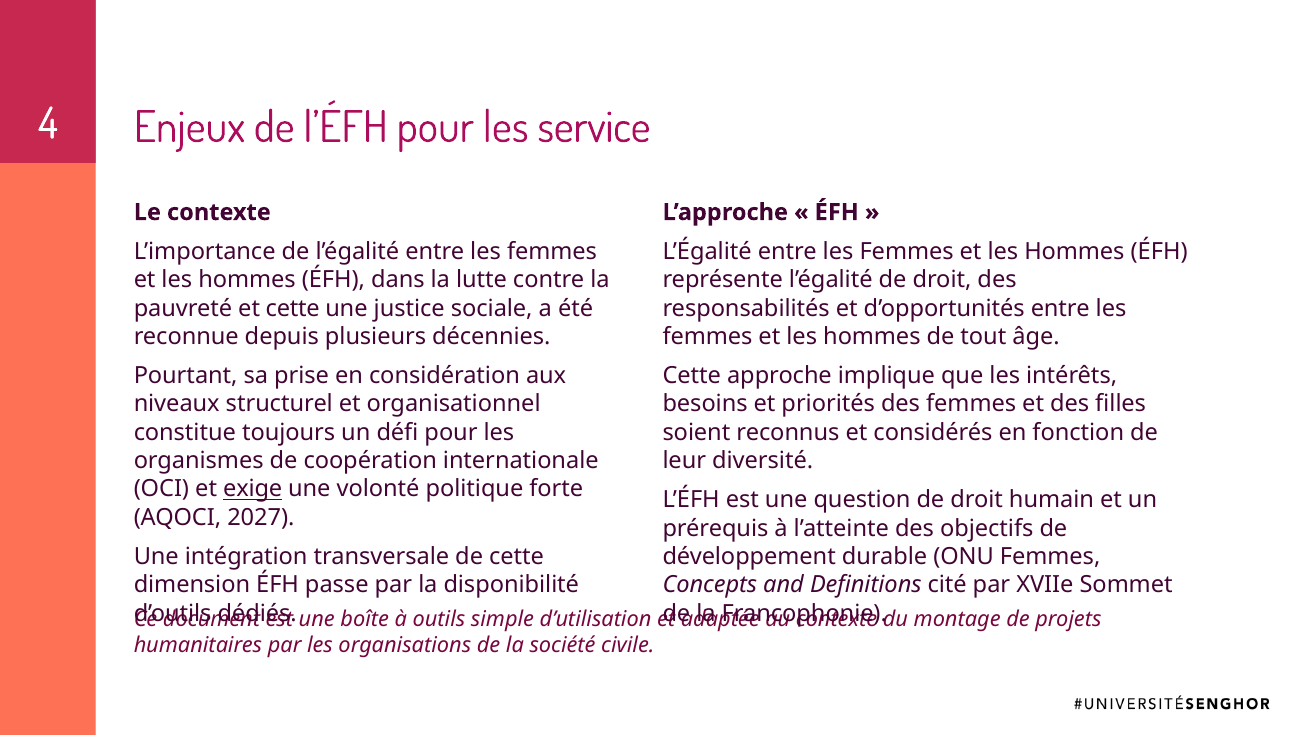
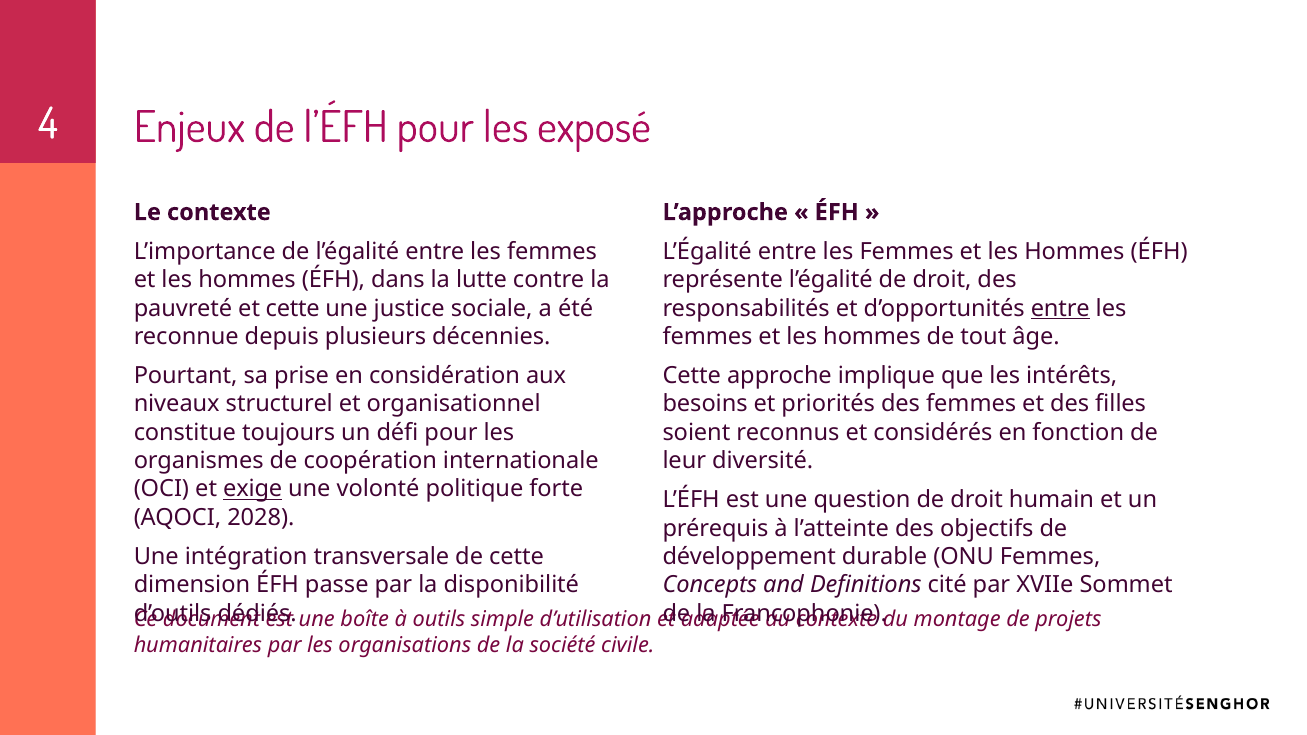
service: service -> exposé (594, 128)
entre underline: none -> present (1060, 308)
2027: 2027 -> 2028 (261, 518)
